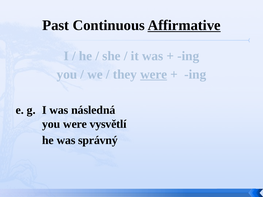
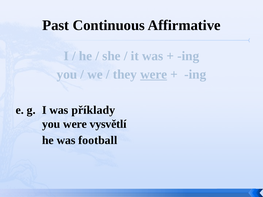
Affirmative underline: present -> none (184, 25)
následná: následná -> příklady (93, 110)
správný: správný -> football (98, 141)
